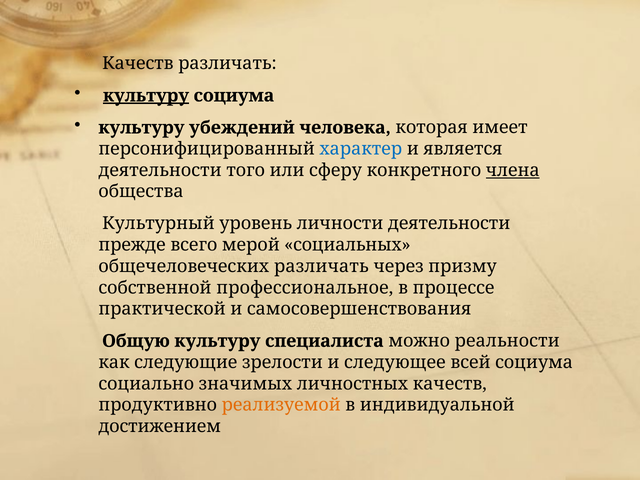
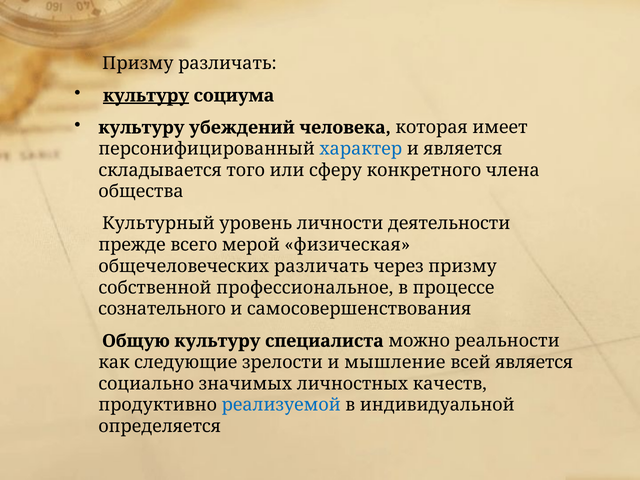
Качеств: Качеств -> Призму (138, 64)
деятельности: деятельности -> складывается (160, 170)
члена underline: present -> none (513, 170)
социальных: социальных -> физическая (347, 245)
практической: практической -> сознательного (162, 309)
следующее: следующее -> мышление (395, 362)
всей социума: социума -> является (534, 362)
реализуемой colour: orange -> blue (281, 405)
достижением: достижением -> определяется (160, 426)
